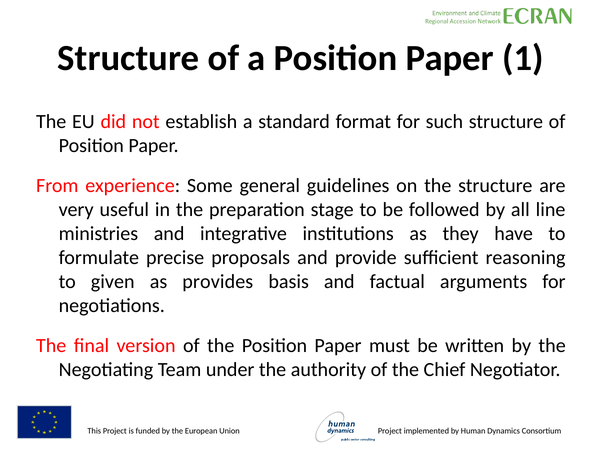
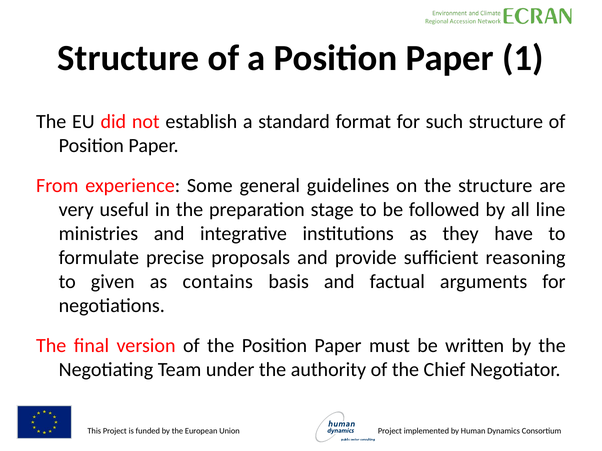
provides: provides -> contains (218, 282)
